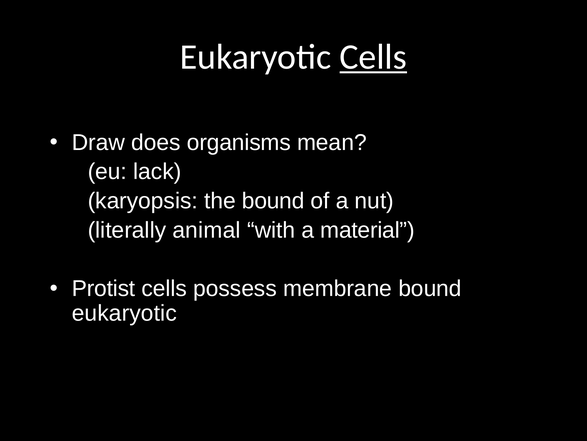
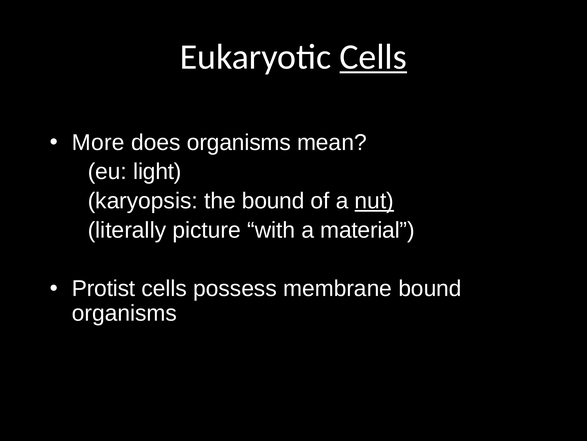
Draw: Draw -> More (98, 142)
lack: lack -> light (157, 171)
nut underline: none -> present (374, 201)
animal: animal -> picture (207, 230)
eukaryotic: eukaryotic -> organisms (124, 313)
